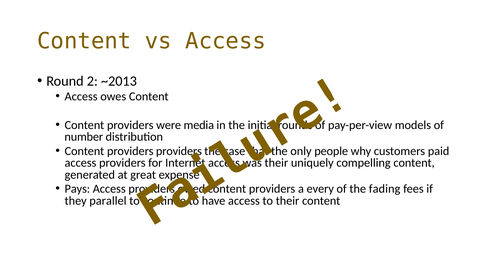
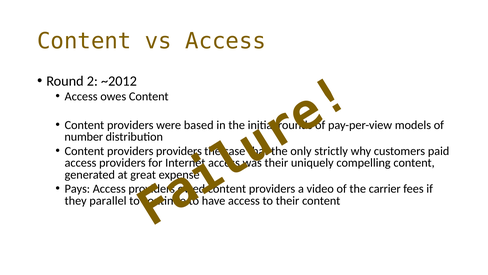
~2013: ~2013 -> ~2012 (119, 81)
media: media -> based (199, 125)
people: people -> strictly (331, 151)
every: every -> video (320, 189)
fading: fading -> carrier (385, 189)
